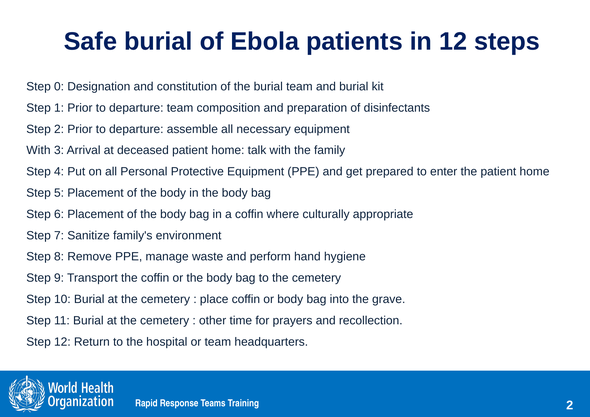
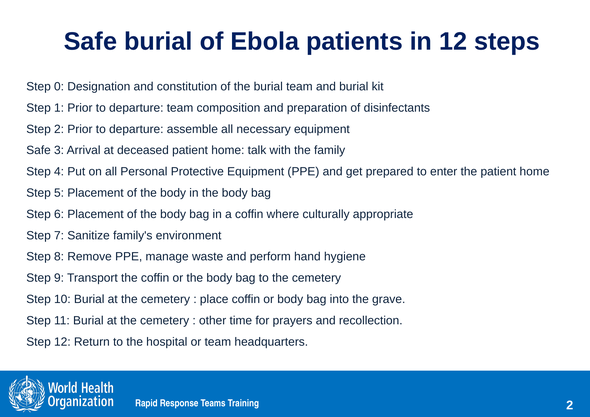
With: With -> Safe (39, 150)
